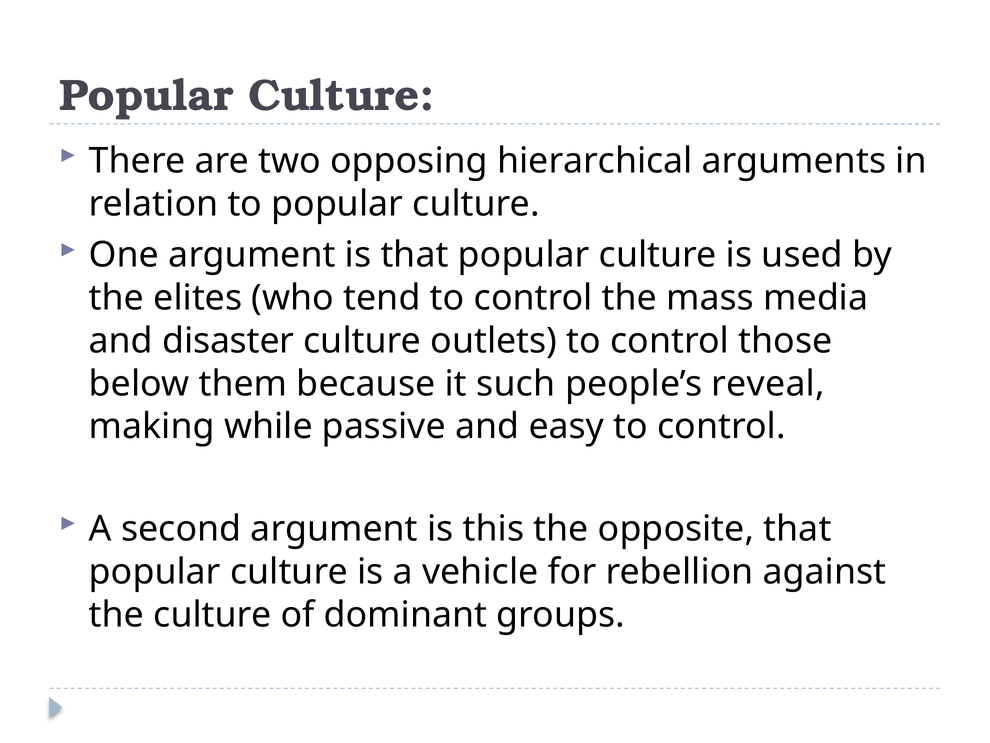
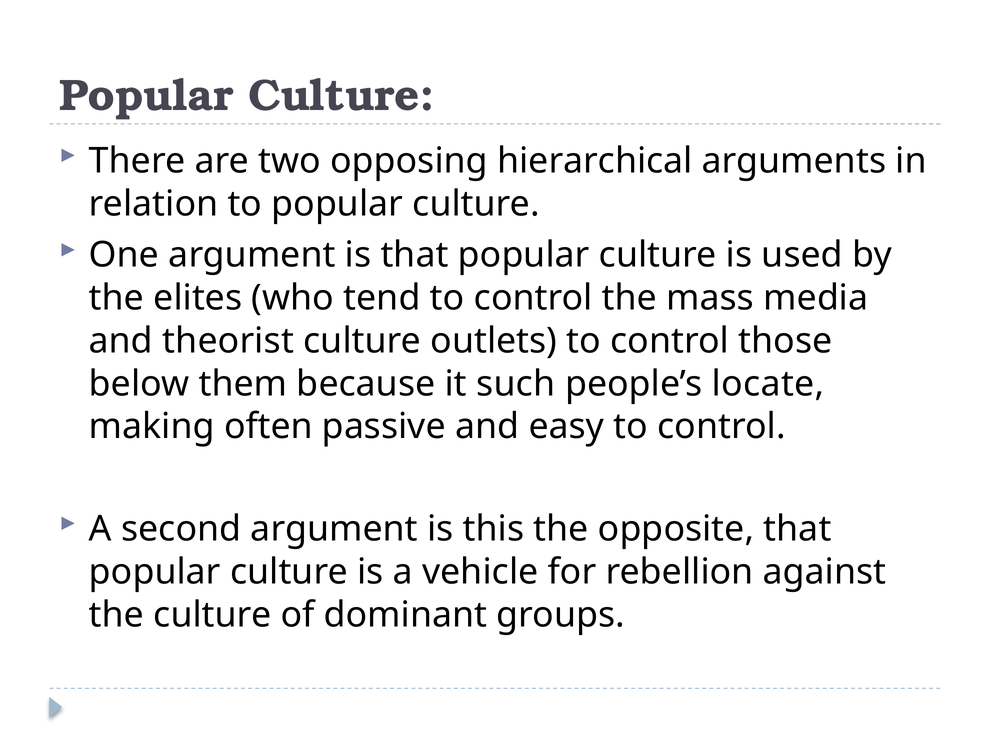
disaster: disaster -> theorist (228, 341)
reveal: reveal -> locate (768, 383)
while: while -> often (268, 426)
